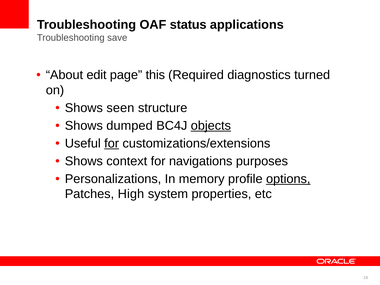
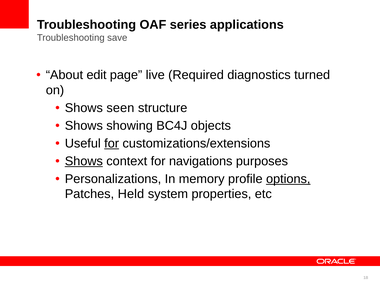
status: status -> series (188, 25)
this: this -> live (155, 75)
dumped: dumped -> showing (130, 126)
objects underline: present -> none (211, 126)
Shows underline: none -> present (84, 161)
High: High -> Held (131, 194)
